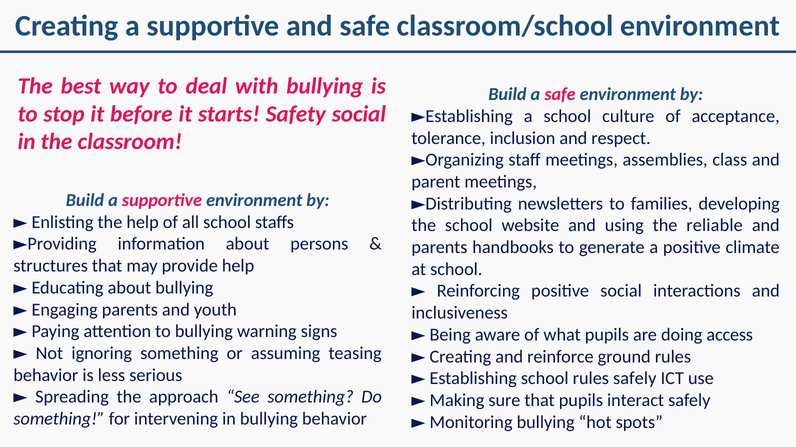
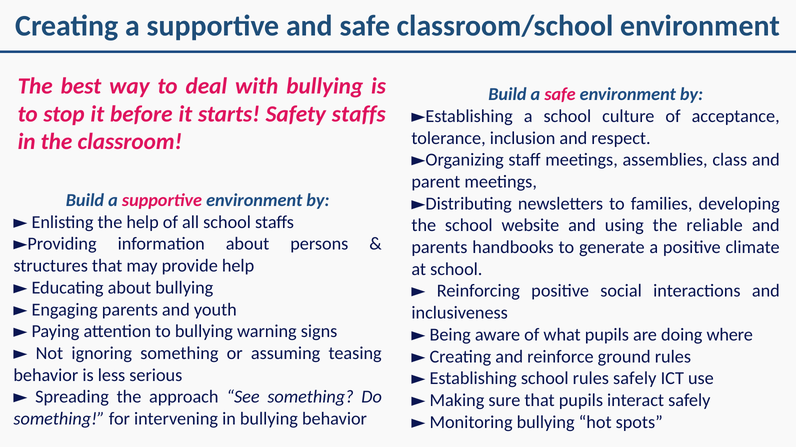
Safety social: social -> staffs (359, 114)
access: access -> where (730, 335)
